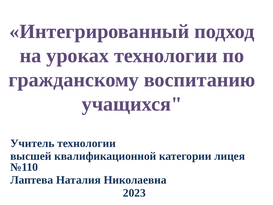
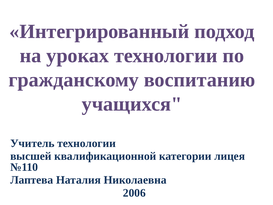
2023: 2023 -> 2006 (134, 193)
